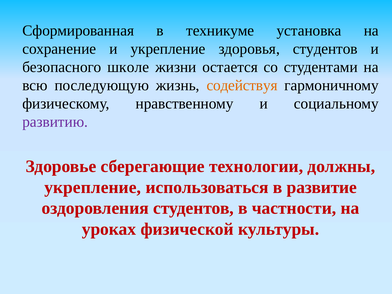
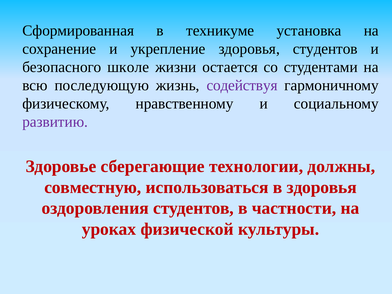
содействуя colour: orange -> purple (242, 85)
укрепление: укрепление -> совместную (93, 187)
в развитие: развитие -> здоровья (322, 187)
